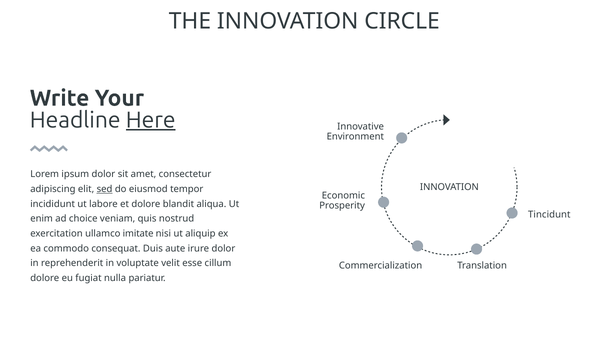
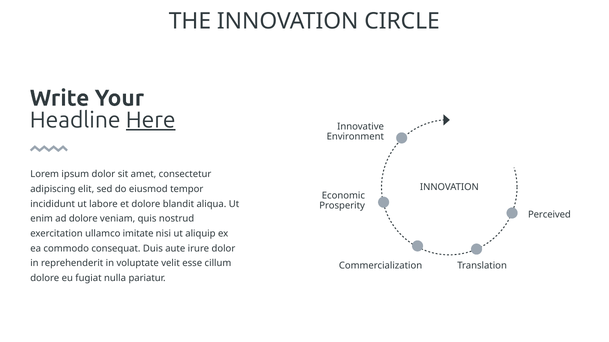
sed underline: present -> none (105, 189)
Tincidunt: Tincidunt -> Perceived (549, 215)
ad choice: choice -> dolore (83, 219)
